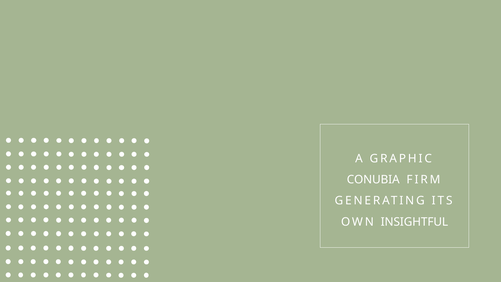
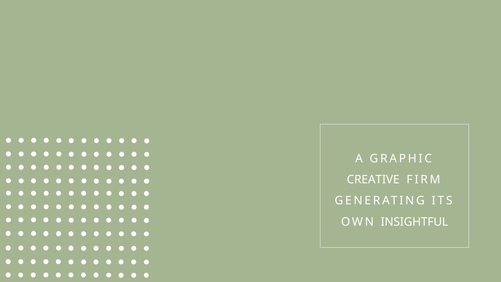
CONUBIA: CONUBIA -> CREATIVE (373, 180)
